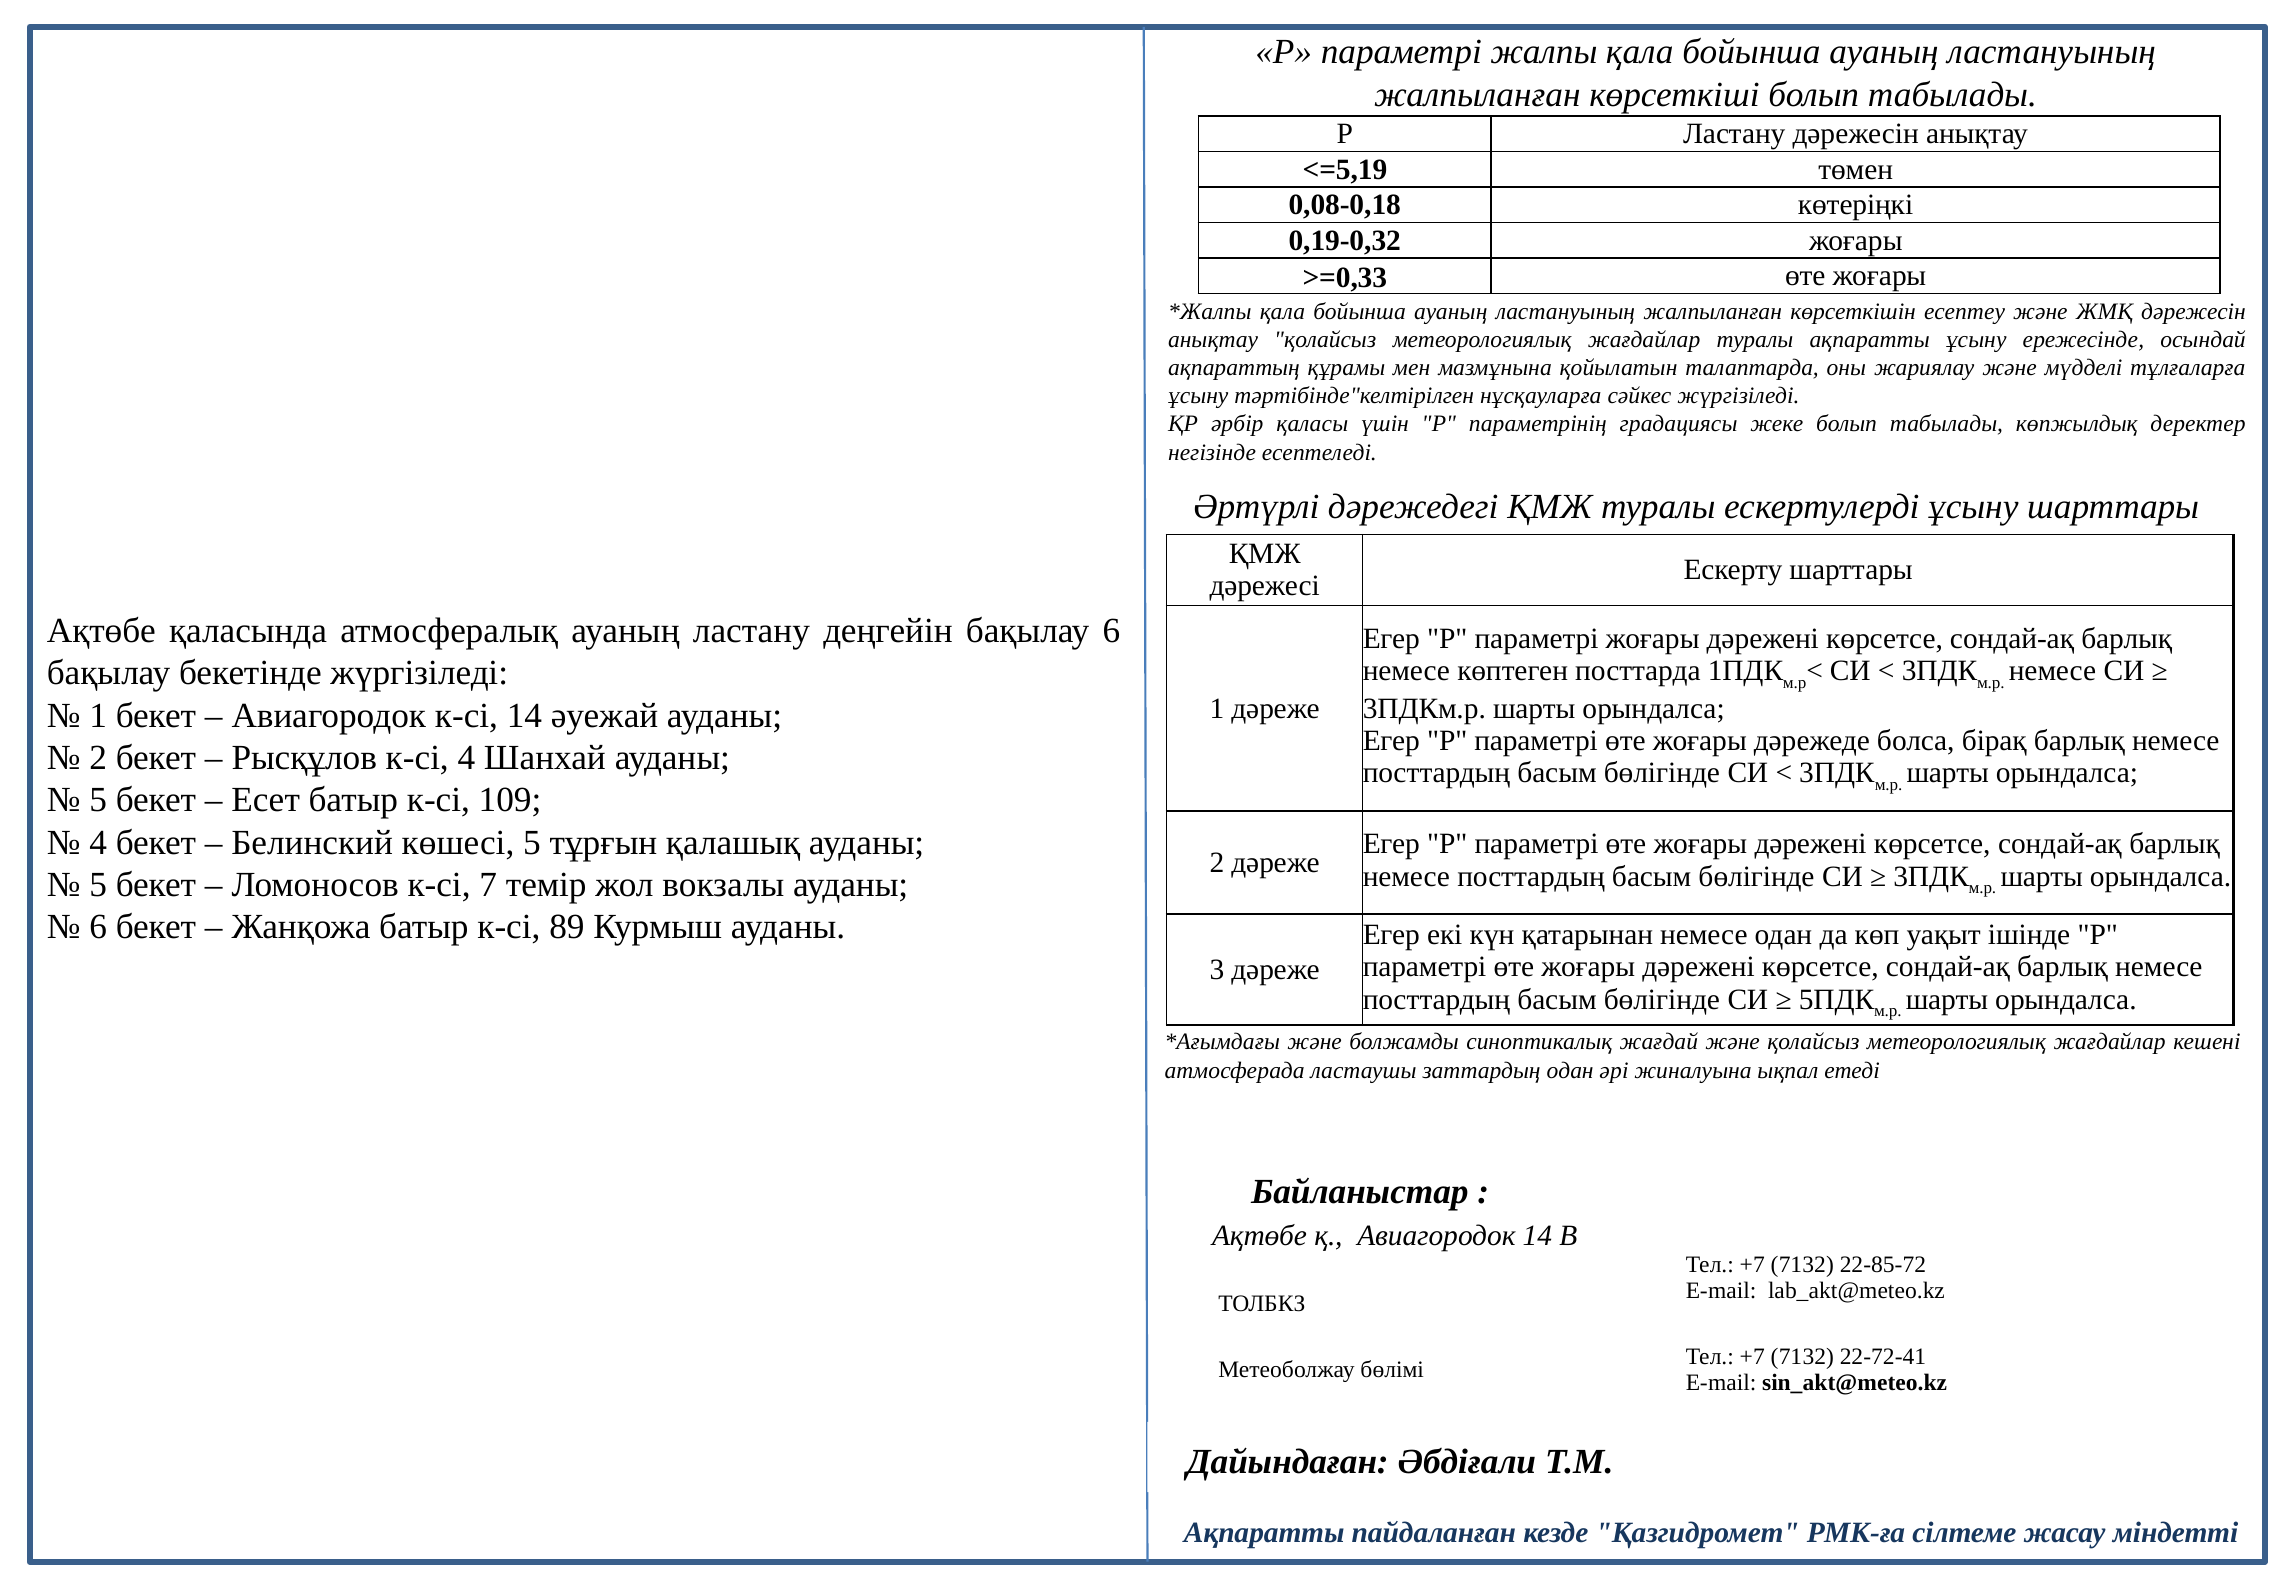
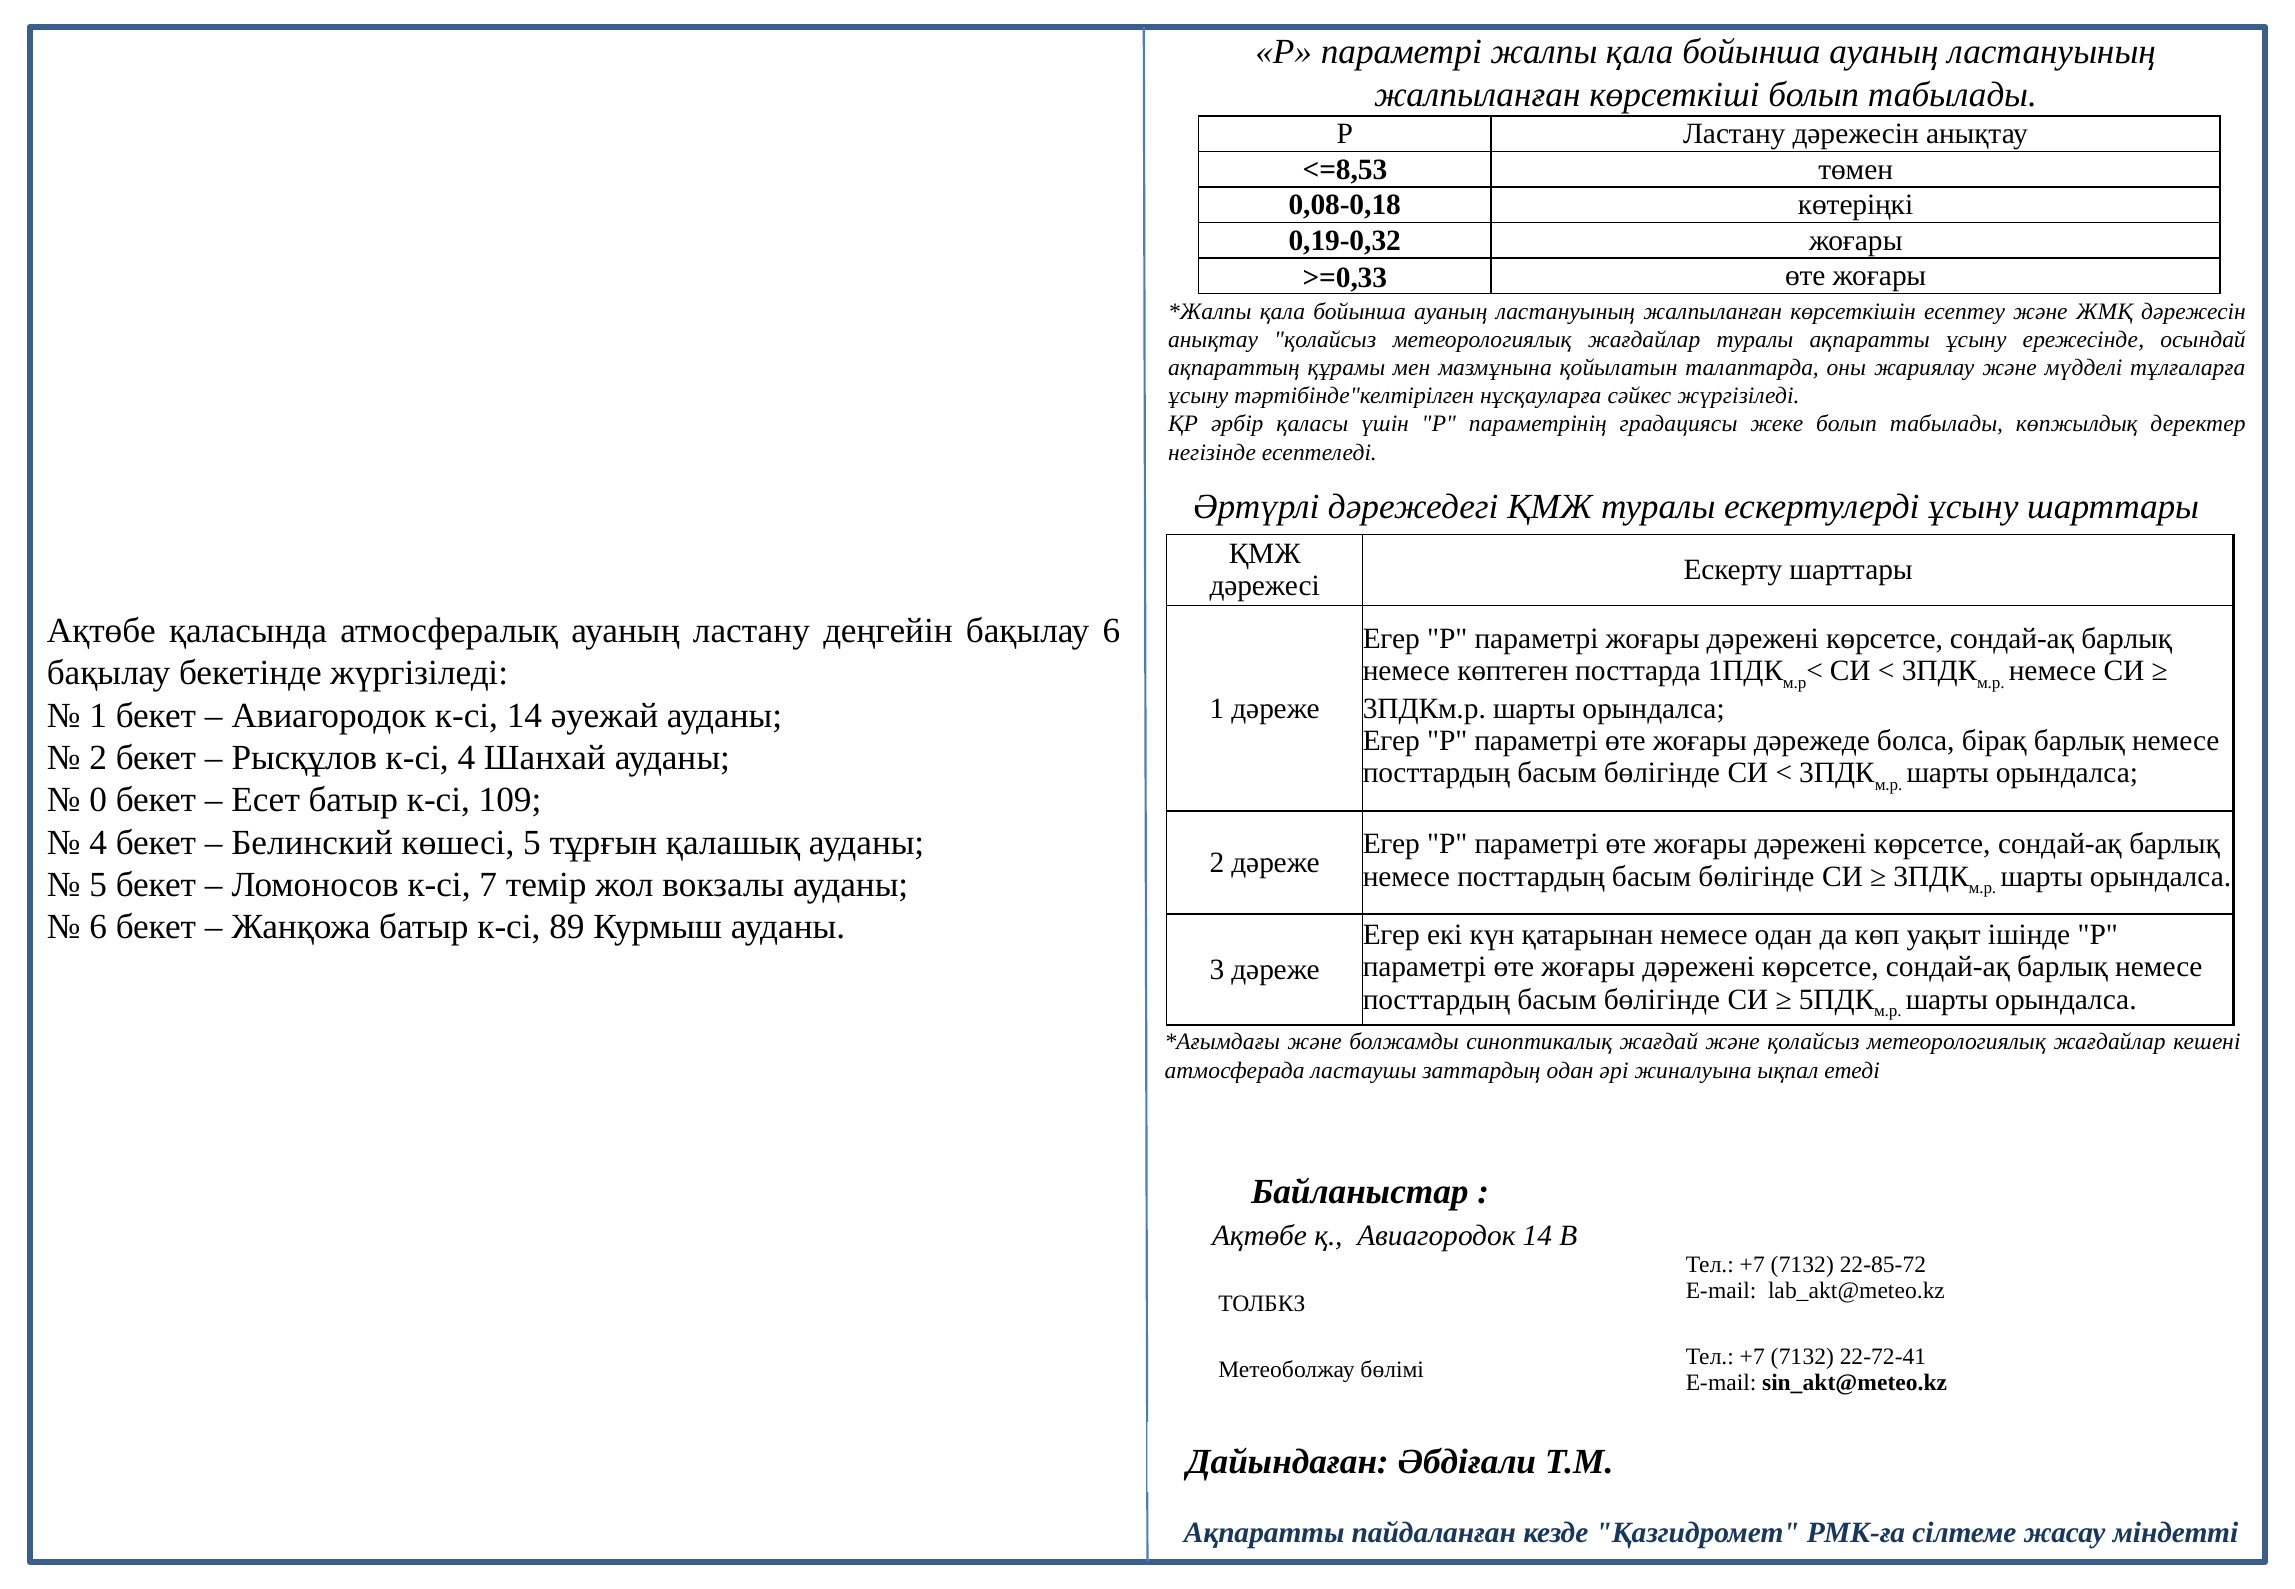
<=5,19: <=5,19 -> <=8,53 (1345, 169)
5: 5 -> 0 (98, 800)
